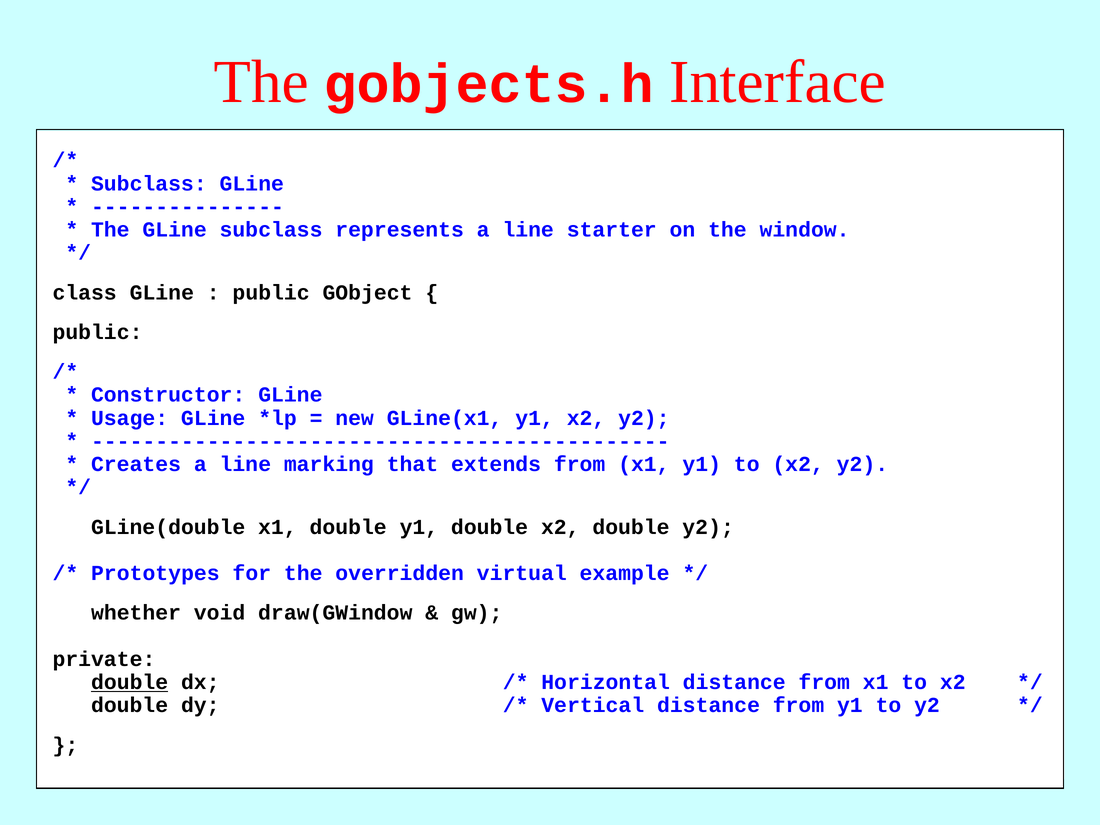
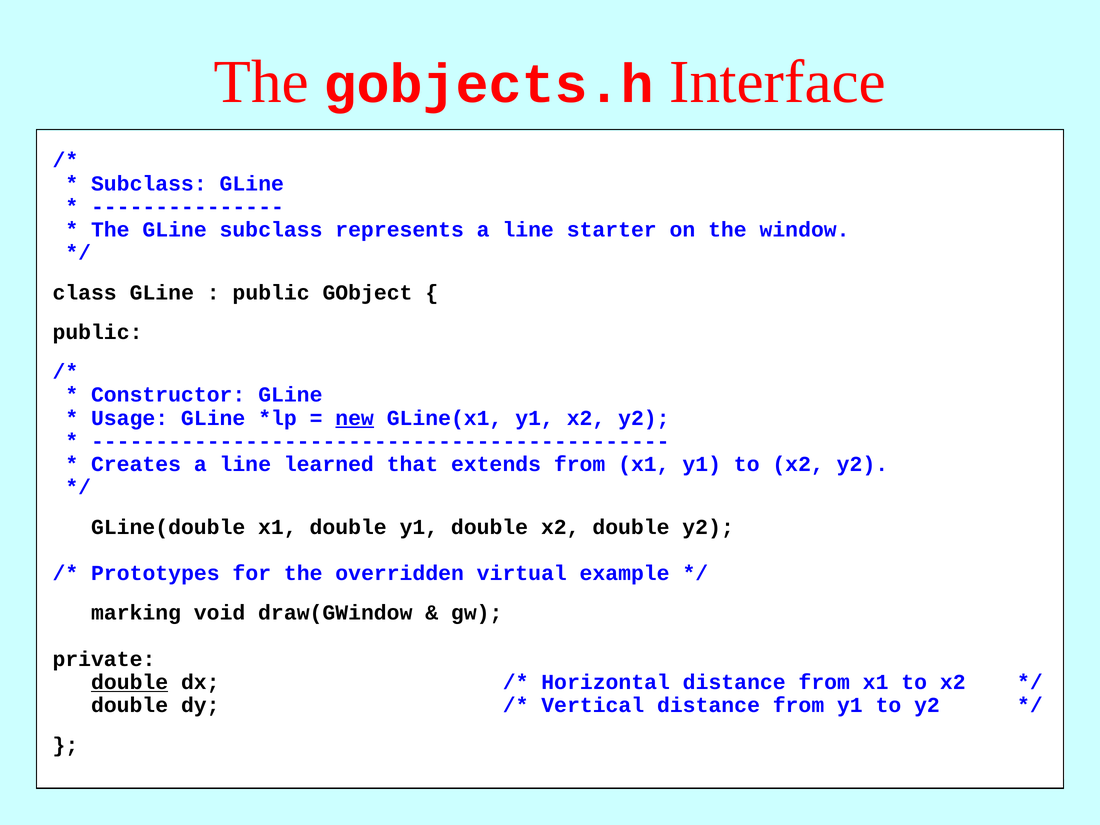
new underline: none -> present (355, 418)
marking: marking -> learned (329, 464)
whether: whether -> marking (136, 613)
